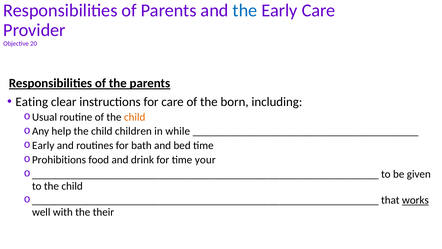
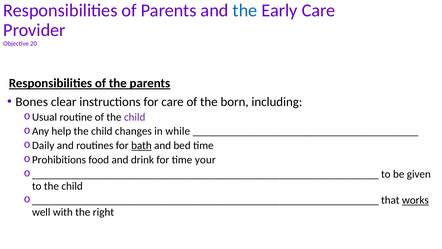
Eating: Eating -> Bones (32, 102)
child colour: orange -> purple (135, 117)
children: children -> changes (133, 131)
Early: Early -> Daily (43, 145)
bath underline: none -> present (141, 145)
their: their -> right (103, 212)
